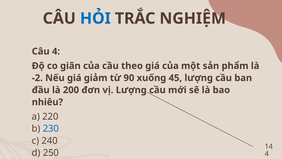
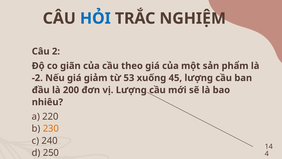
Câu 4: 4 -> 2 (56, 51)
90: 90 -> 53 (129, 78)
230 colour: blue -> orange (51, 128)
